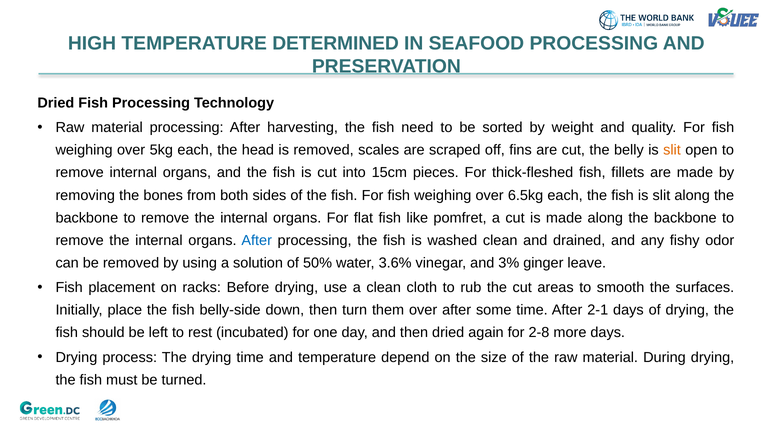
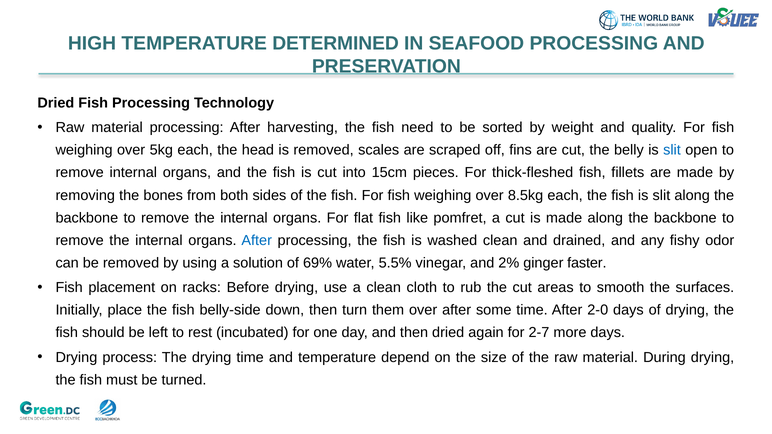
slit colour: orange -> blue (672, 150)
6.5kg: 6.5kg -> 8.5kg (526, 195)
50%: 50% -> 69% (318, 263)
3.6%: 3.6% -> 5.5% (395, 263)
3%: 3% -> 2% (509, 263)
leave: leave -> faster (587, 263)
2-1: 2-1 -> 2-0 (598, 310)
2-8: 2-8 -> 2-7 (539, 333)
